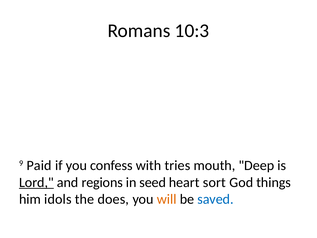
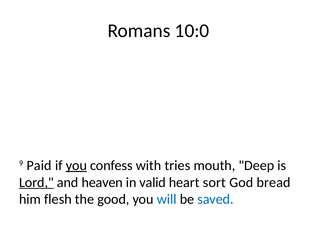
10:3: 10:3 -> 10:0 (192, 31)
you underline: none -> present (76, 165)
regions: regions -> heaven (102, 182)
seed: seed -> valid (153, 182)
things: things -> bread (274, 182)
idols: idols -> flesh (58, 199)
does: does -> good (113, 199)
will colour: orange -> blue (167, 199)
